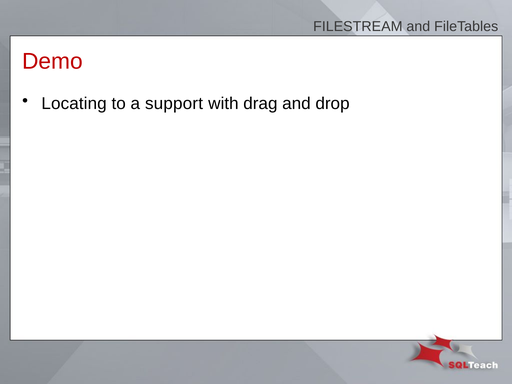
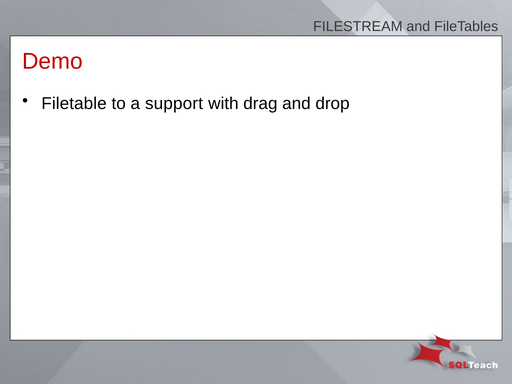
Locating: Locating -> Filetable (74, 104)
